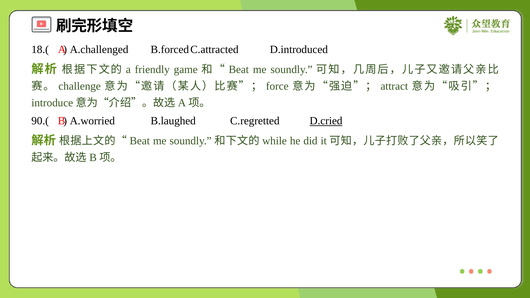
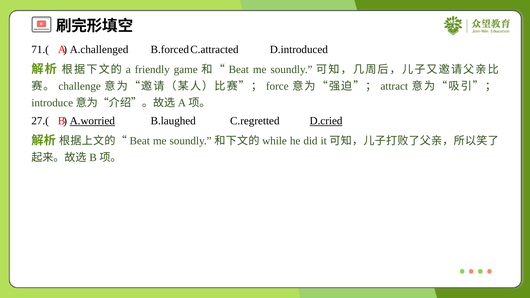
18.(: 18.( -> 71.( (40, 50)
90.(: 90.( -> 27.( (40, 121)
A.worried underline: none -> present (92, 121)
